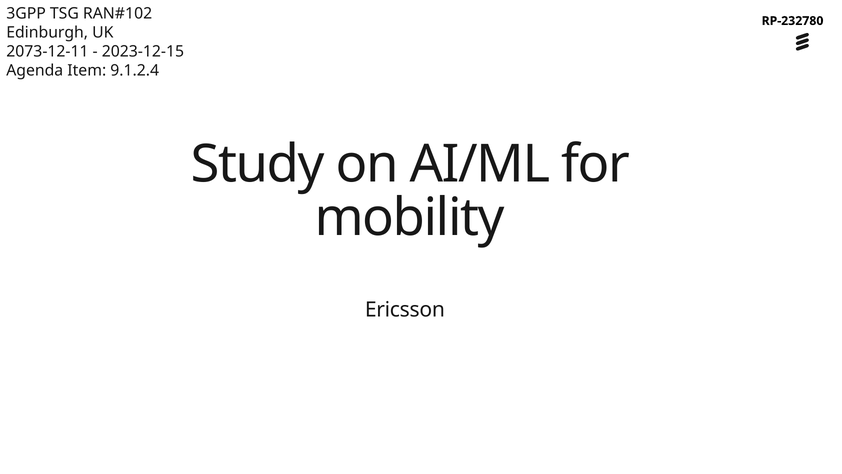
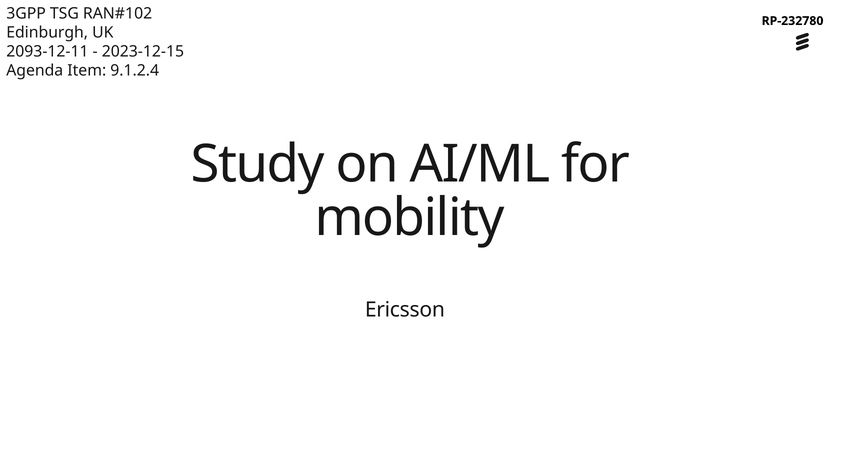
2073-12-11: 2073-12-11 -> 2093-12-11 (47, 52)
